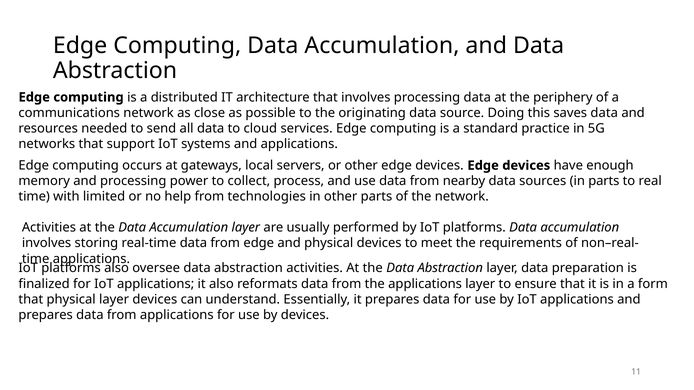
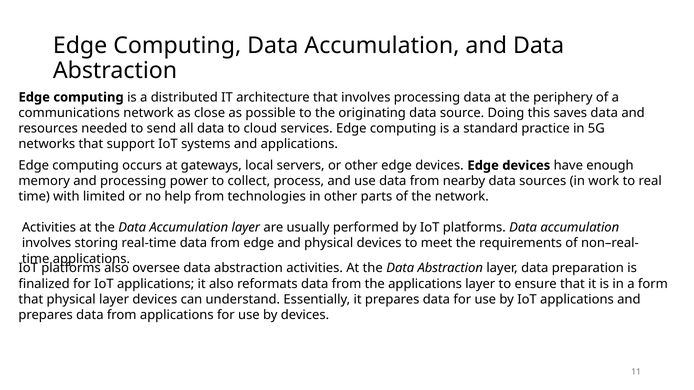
in parts: parts -> work (604, 181)
